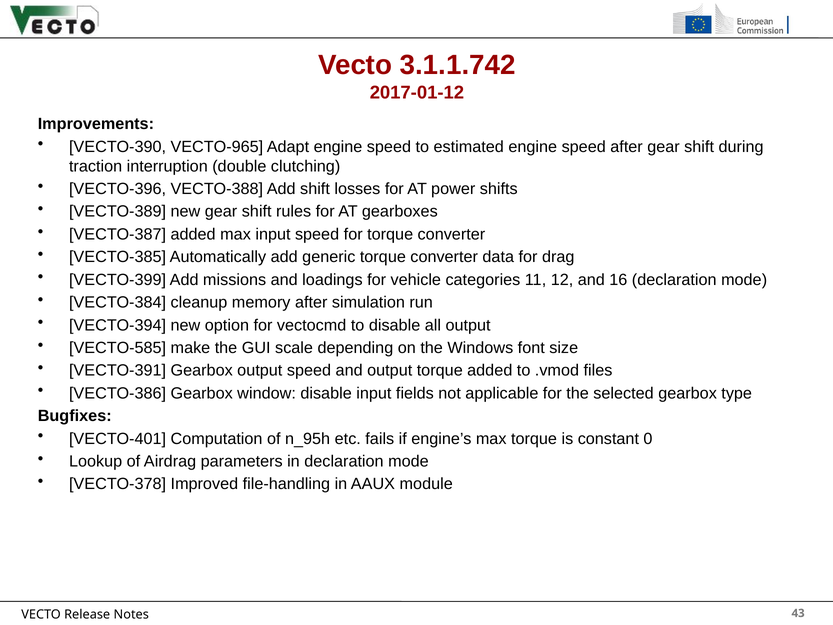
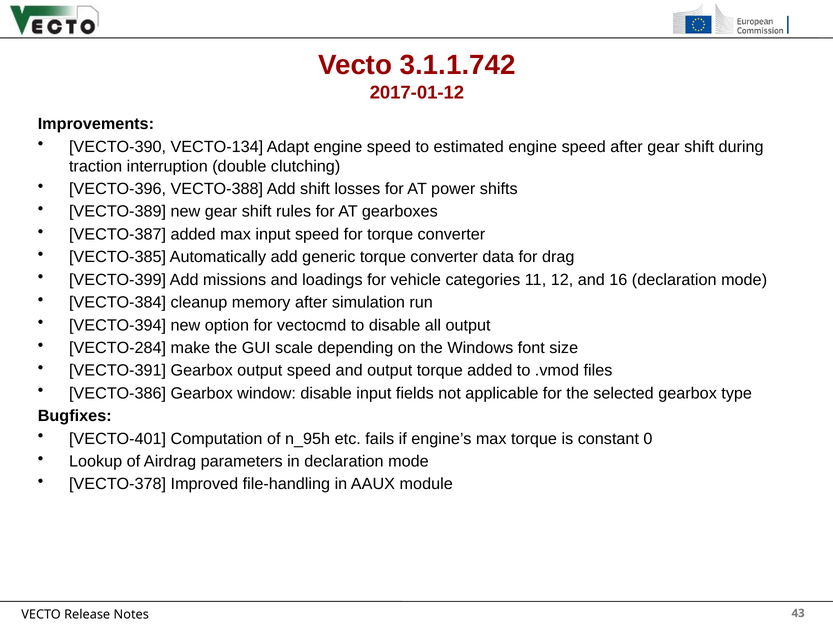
VECTO-965: VECTO-965 -> VECTO-134 (217, 147)
VECTO-585: VECTO-585 -> VECTO-284 (118, 348)
